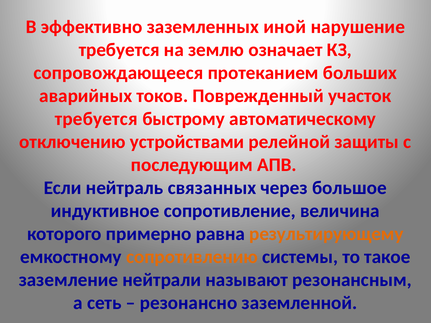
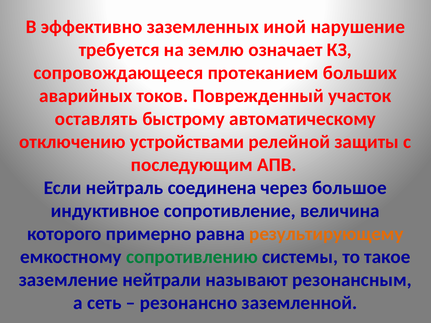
требуется: требуется -> оставлять (96, 119)
связанных: связанных -> соединена (212, 188)
сопротивлению colour: orange -> green (192, 257)
